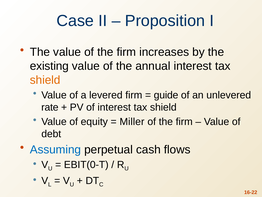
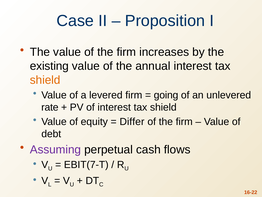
guide: guide -> going (166, 95)
Miller: Miller -> Differ (132, 121)
Assuming colour: blue -> purple (55, 149)
EBIT(0-T: EBIT(0-T -> EBIT(7-T (86, 164)
